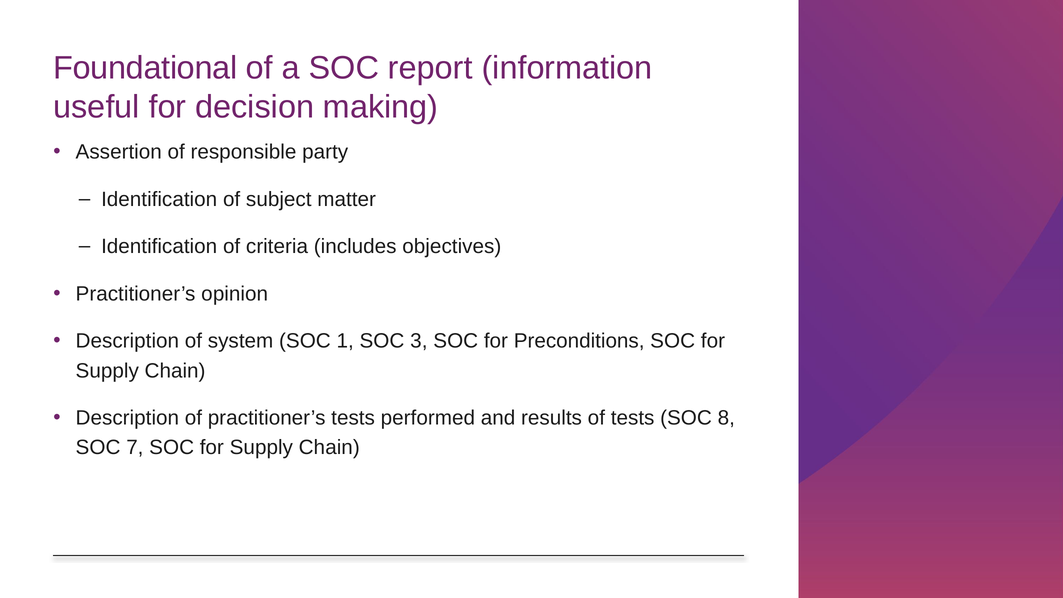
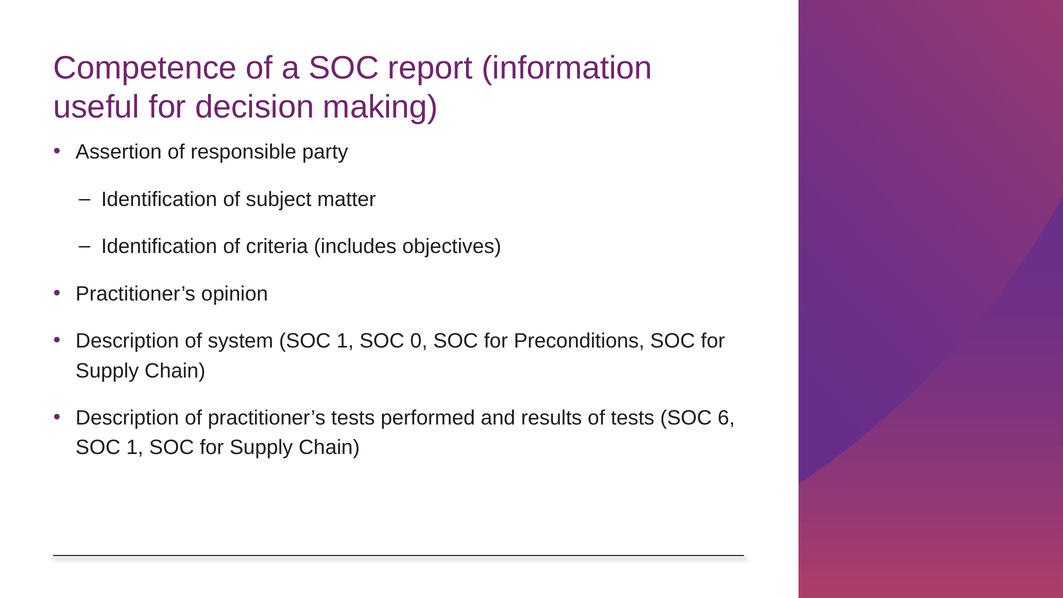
Foundational: Foundational -> Competence (145, 68)
3: 3 -> 0 (419, 341)
8: 8 -> 6 (726, 418)
7: 7 -> 1 (135, 447)
